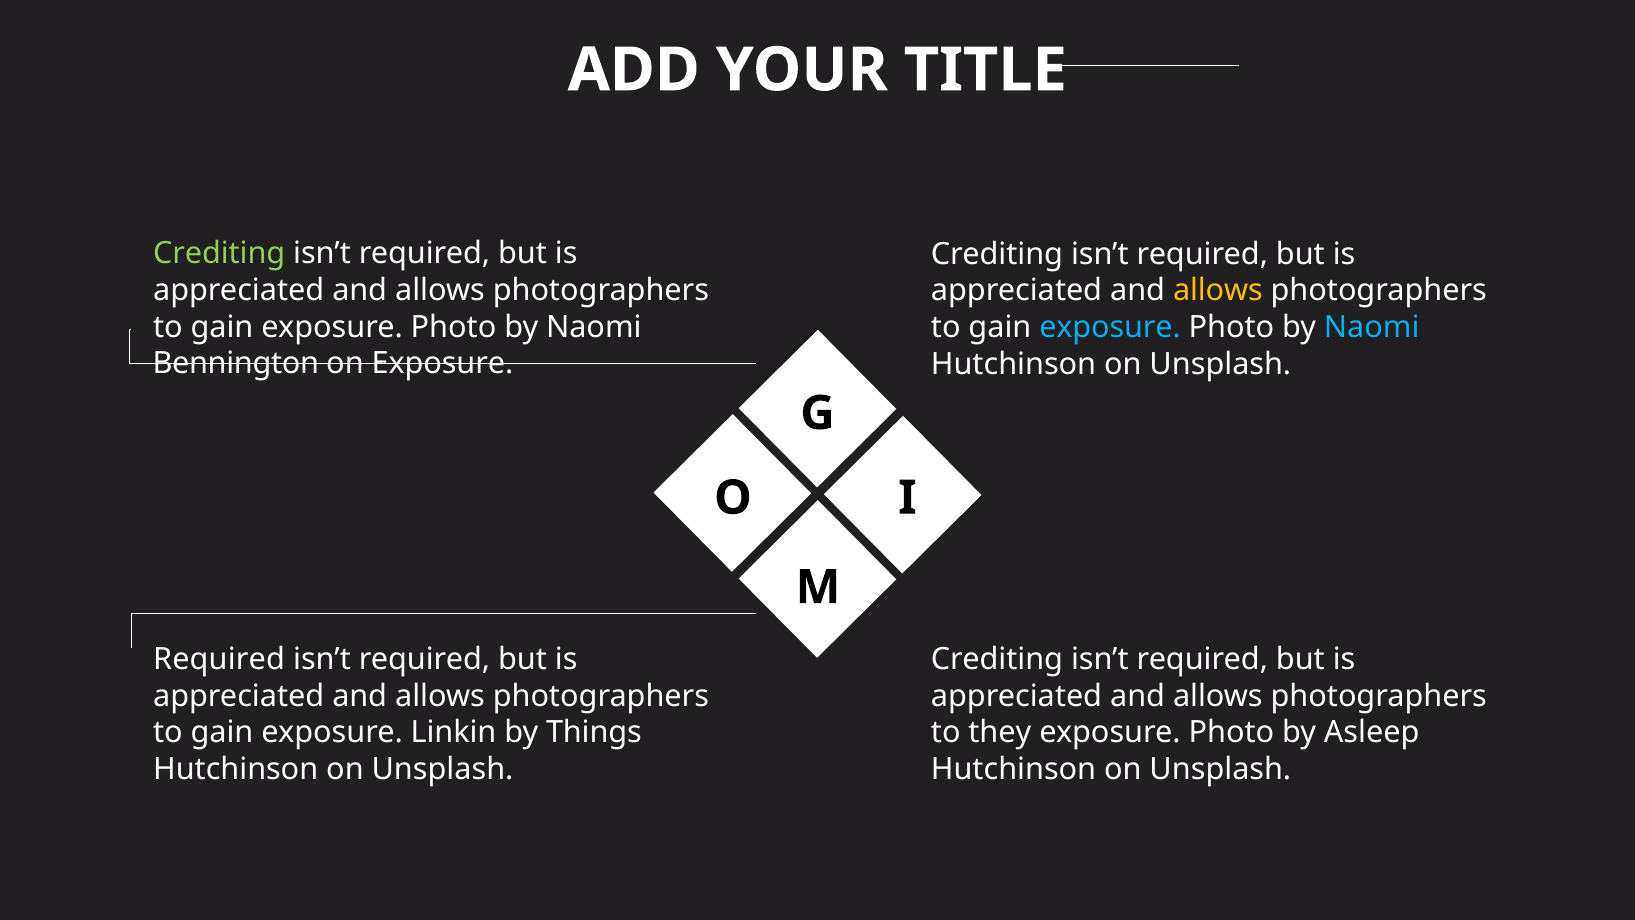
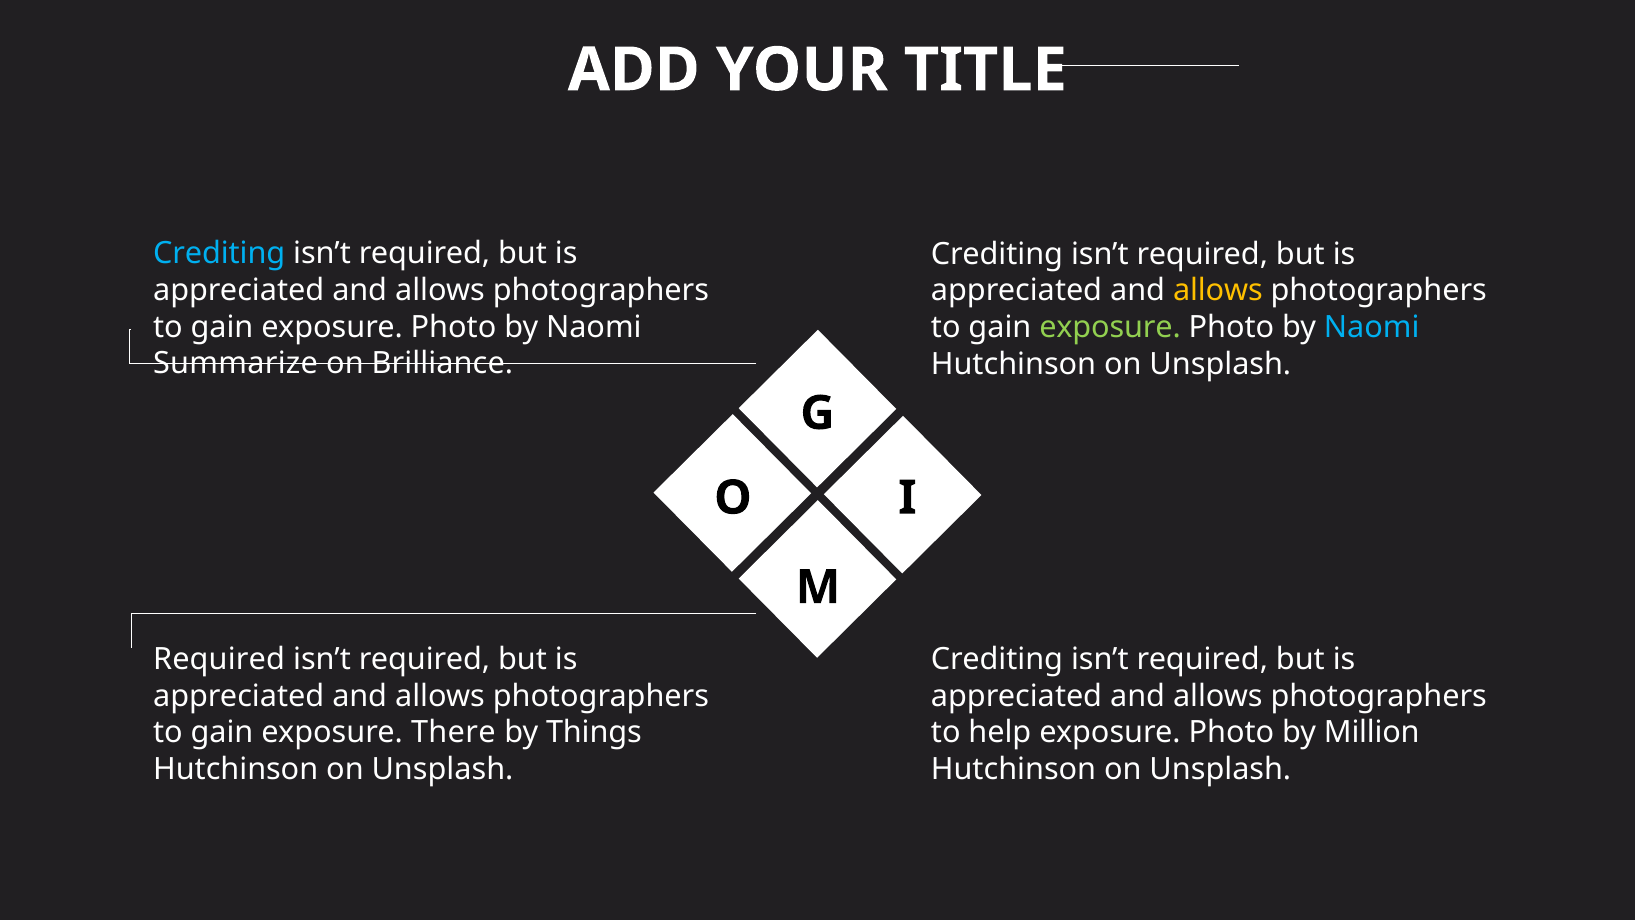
Crediting colour: light green -> light blue (219, 253)
exposure colour: light blue -> light green (1110, 328)
Bennington: Bennington -> Summarize (236, 364)
on Exposure: Exposure -> Brilliance (442, 364)
Linkin: Linkin -> There (453, 732)
they: they -> help (1000, 732)
Asleep: Asleep -> Million (1372, 732)
